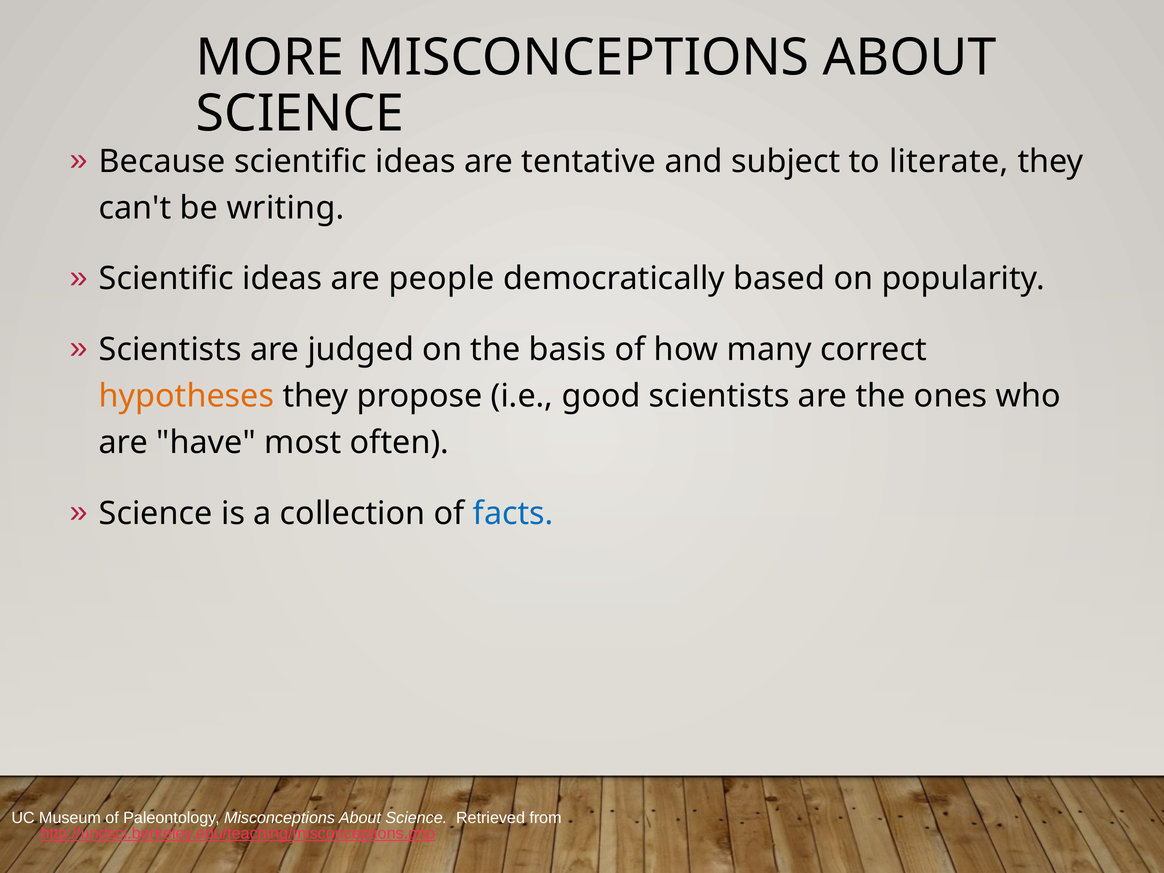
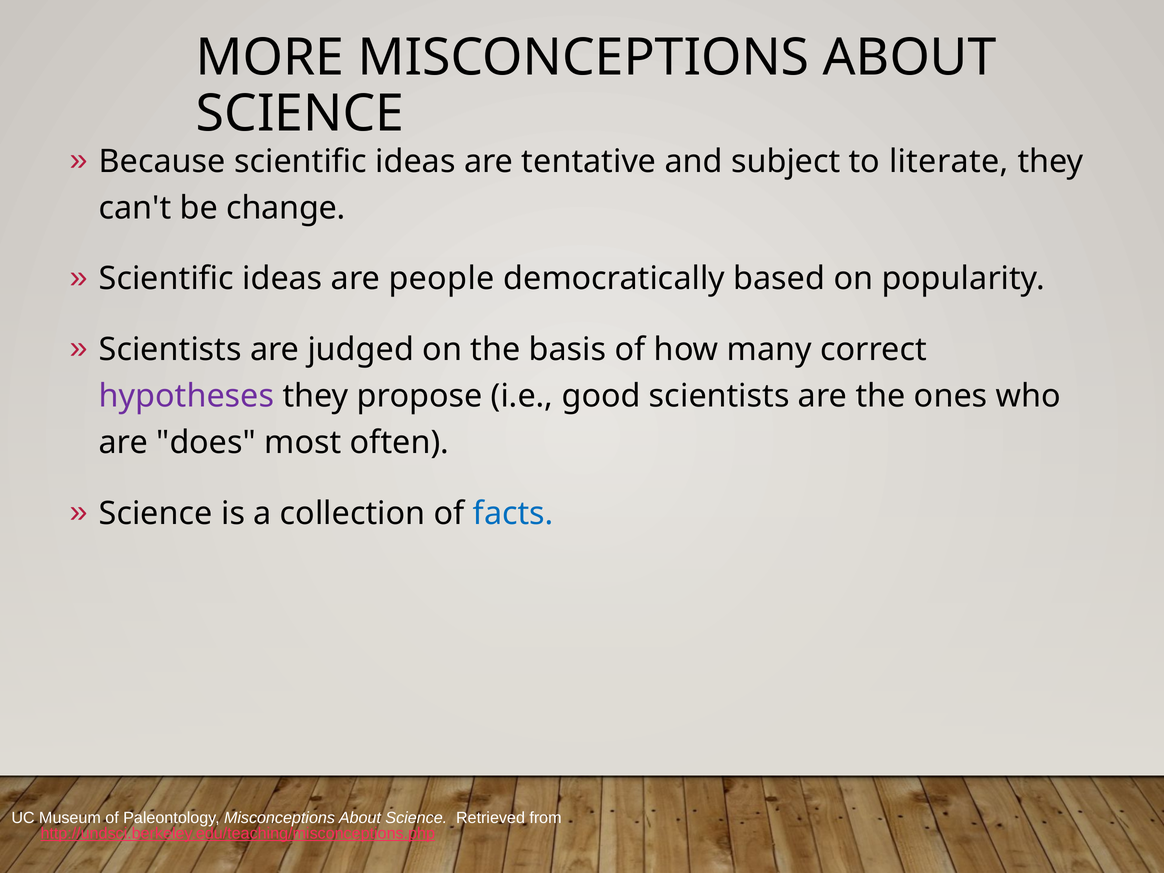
writing: writing -> change (286, 208)
hypotheses colour: orange -> purple (187, 396)
have: have -> does (206, 443)
